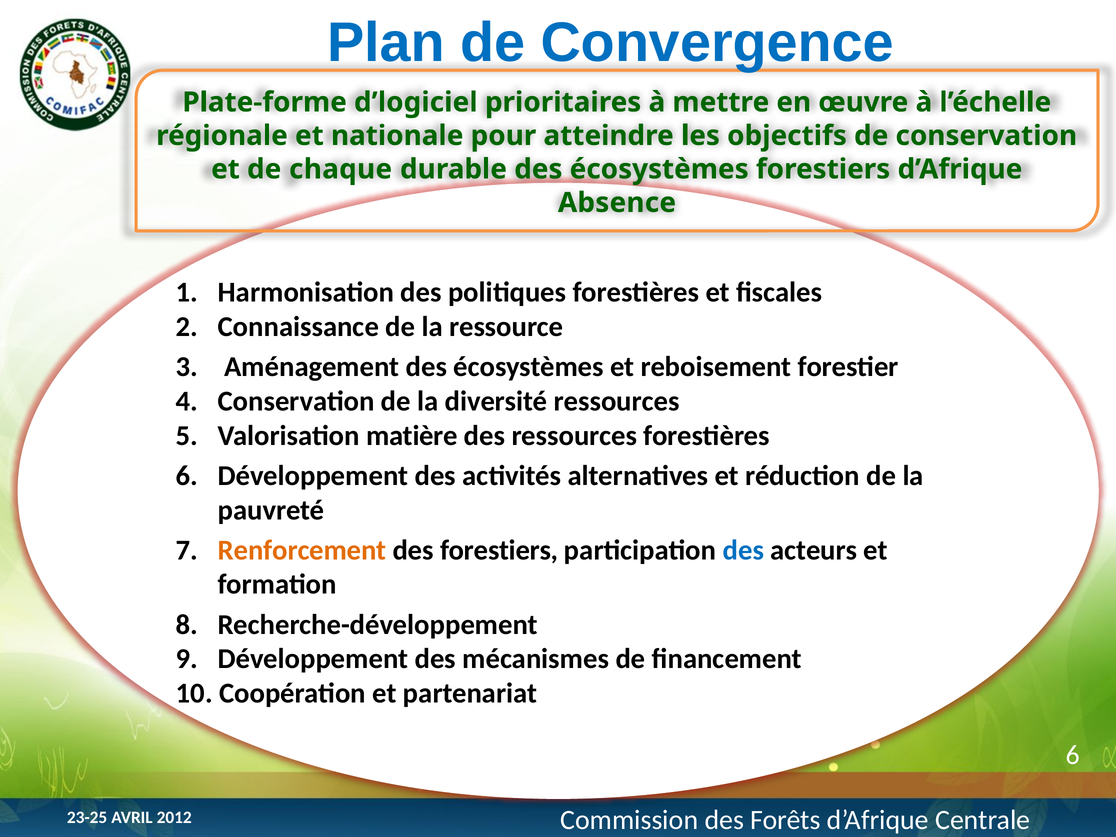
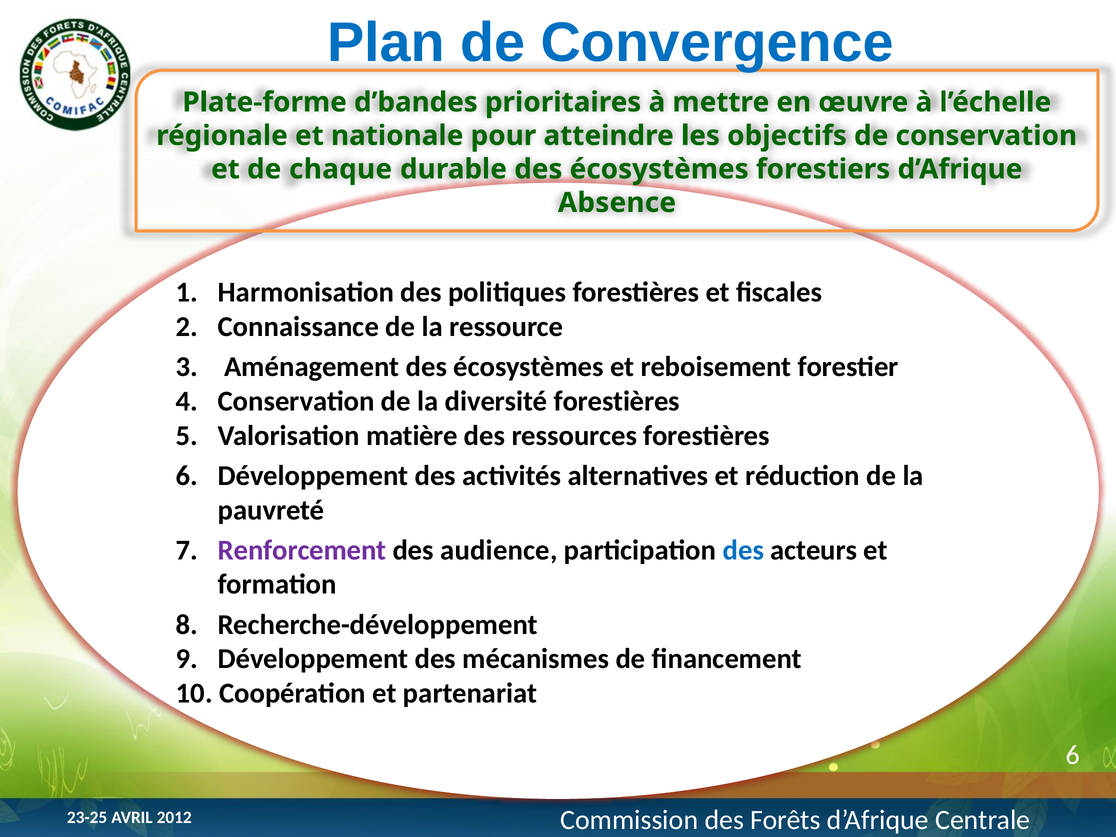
d’logiciel: d’logiciel -> d’bandes (416, 102)
diversité ressources: ressources -> forestières (617, 401)
Renforcement colour: orange -> purple (302, 550)
des forestiers: forestiers -> audience (499, 550)
